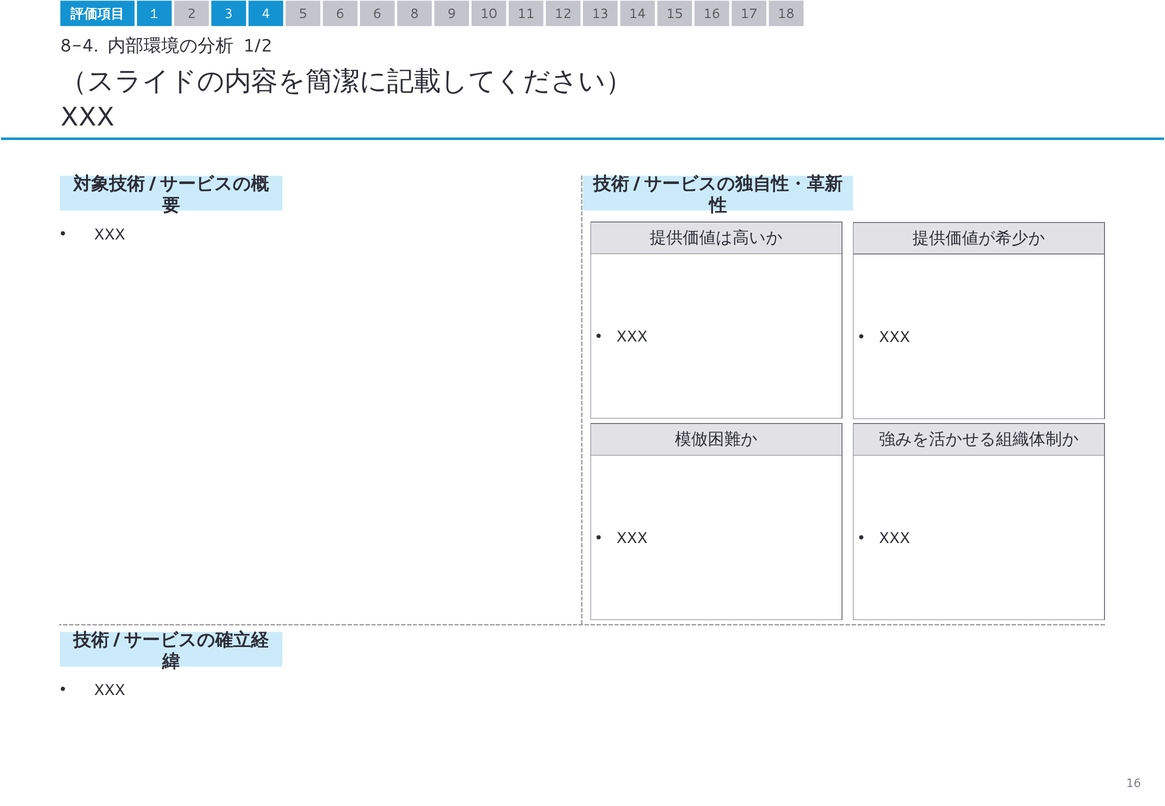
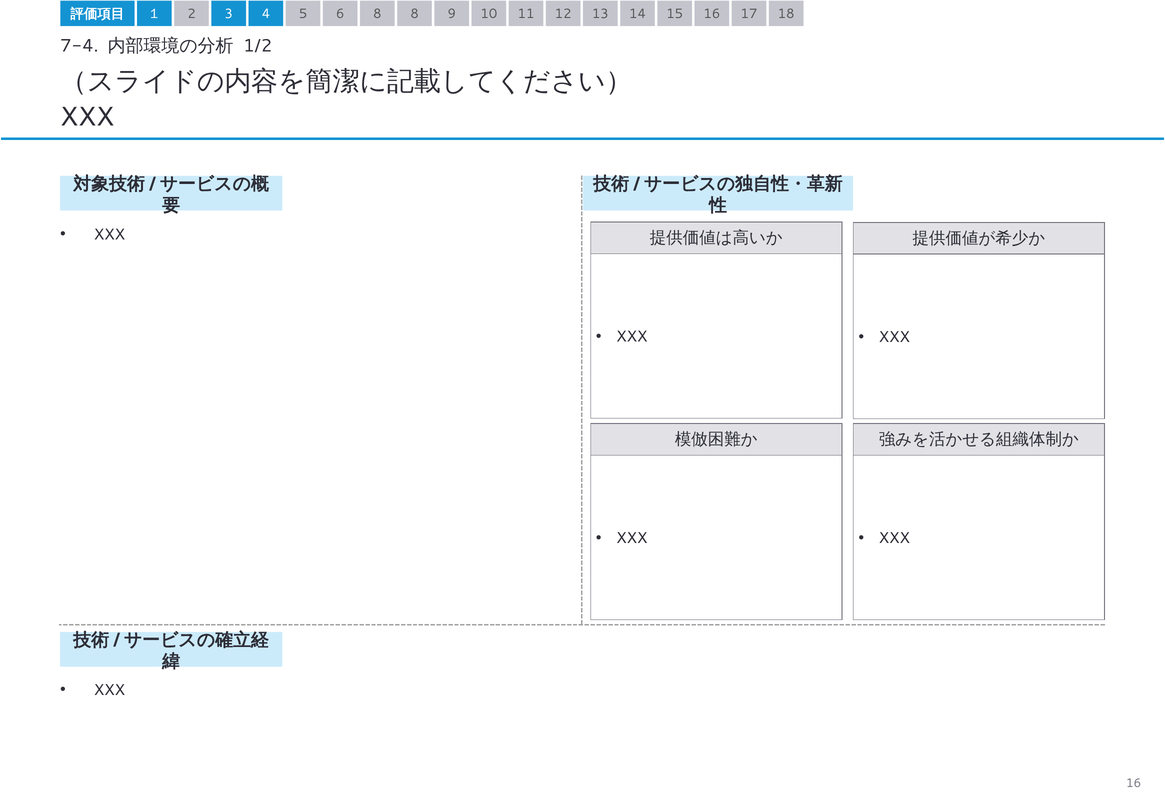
6 6: 6 -> 8 (377, 14)
8-4: 8-4 -> 7-4 (79, 46)
